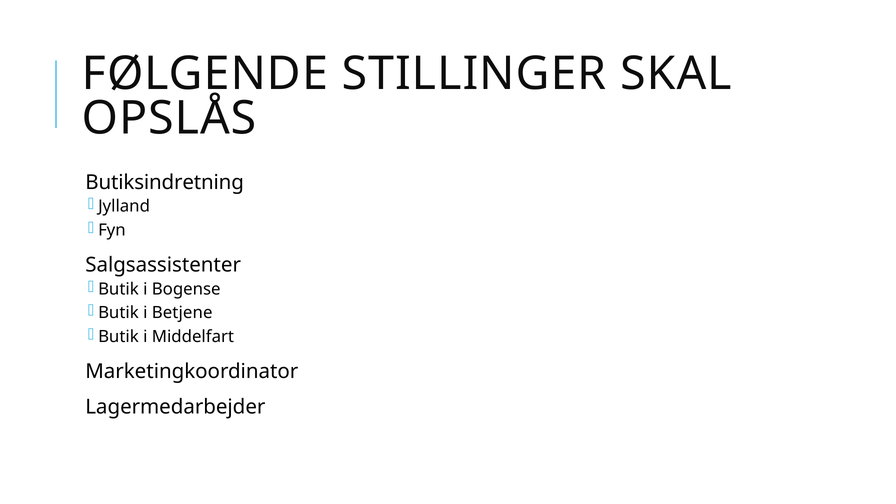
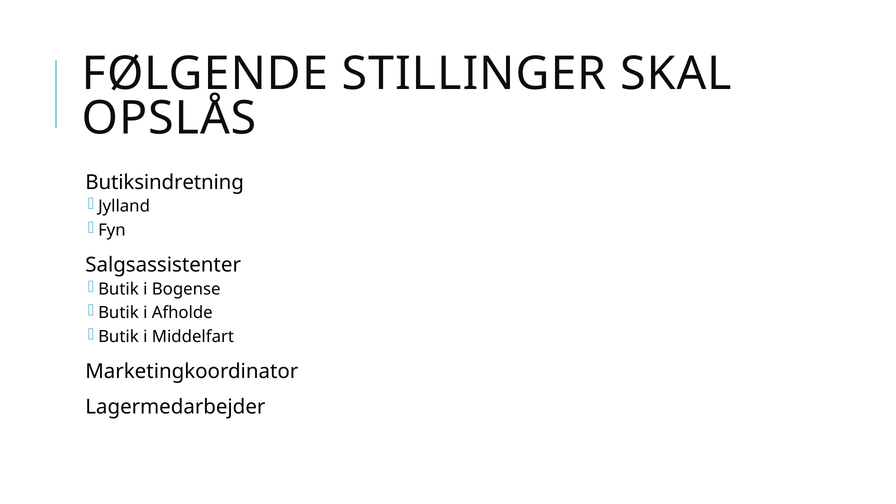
Betjene: Betjene -> Afholde (182, 313)
